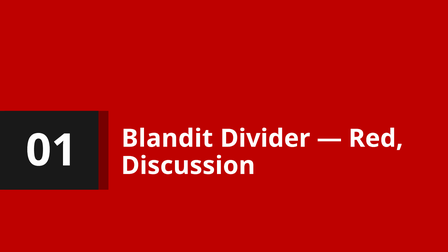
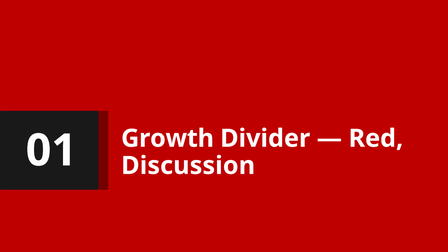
Blandit: Blandit -> Growth (168, 138)
